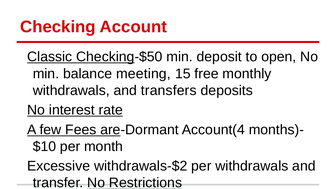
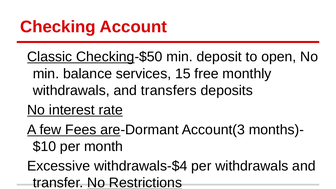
meeting: meeting -> services (144, 74)
Account(4: Account(4 -> Account(3 (213, 130)
withdrawals-$2: withdrawals-$2 -> withdrawals-$4 (141, 166)
